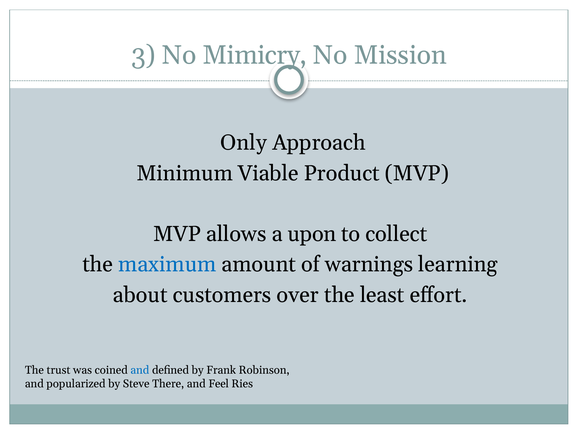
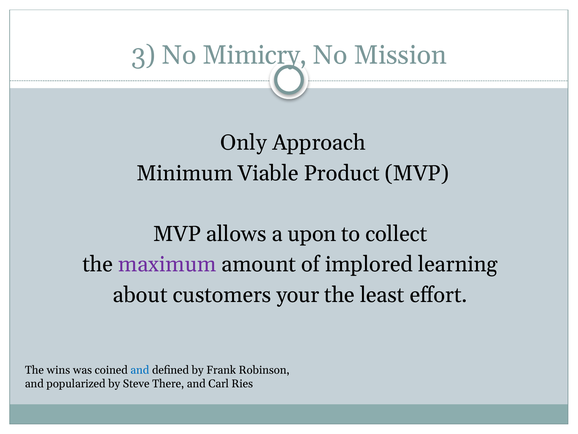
maximum colour: blue -> purple (167, 264)
warnings: warnings -> implored (369, 264)
over: over -> your (298, 294)
trust: trust -> wins (58, 370)
Feel: Feel -> Carl (219, 383)
